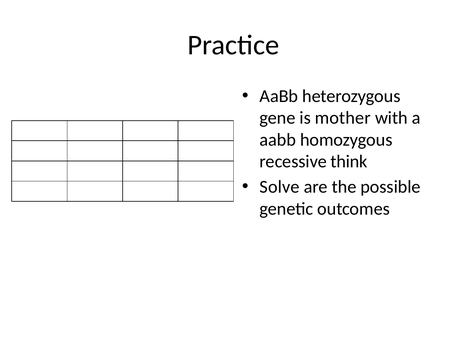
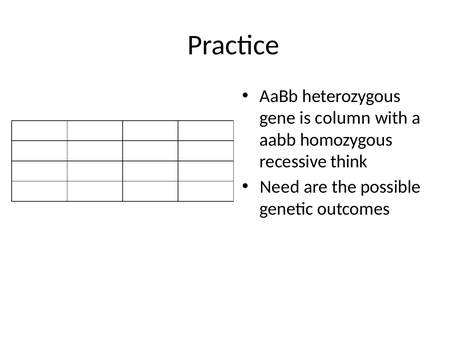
mother: mother -> column (343, 118)
Solve: Solve -> Need (280, 187)
